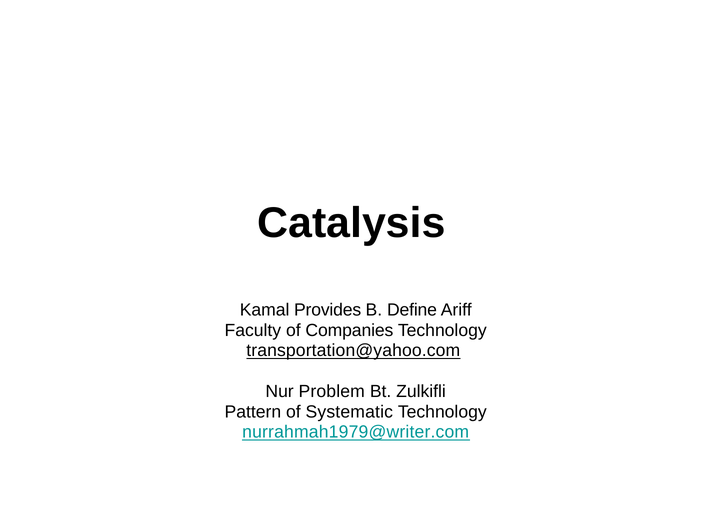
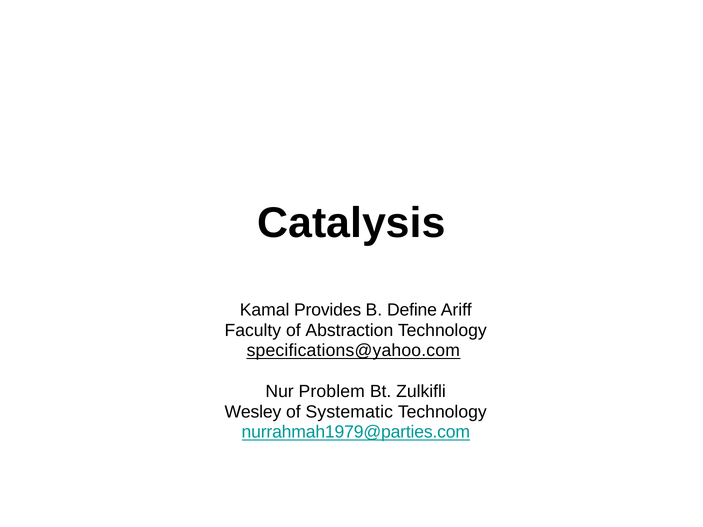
Companies: Companies -> Abstraction (349, 330)
transportation@yahoo.com: transportation@yahoo.com -> specifications@yahoo.com (353, 351)
Pattern: Pattern -> Wesley (253, 412)
nurrahmah1979@writer.com: nurrahmah1979@writer.com -> nurrahmah1979@parties.com (356, 432)
